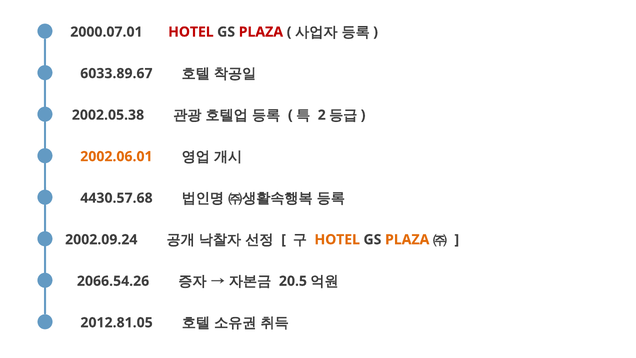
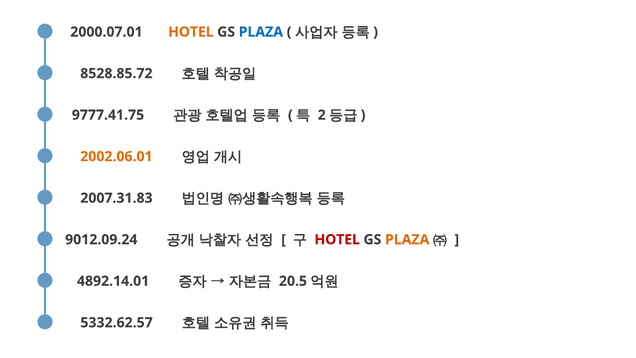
HOTEL colour: red -> orange (191, 32)
PLAZA colour: red -> blue (261, 32)
6033.89.67: 6033.89.67 -> 8528.85.72 (116, 73)
2002.05.38: 2002.05.38 -> 9777.41.75 (108, 115)
4430.57.68: 4430.57.68 -> 2007.31.83 (116, 198)
2002.09.24: 2002.09.24 -> 9012.09.24 (101, 239)
HOTEL colour: orange -> red (337, 239)
2066.54.26: 2066.54.26 -> 4892.14.01 (113, 281)
2012.81.05: 2012.81.05 -> 5332.62.57 (117, 322)
